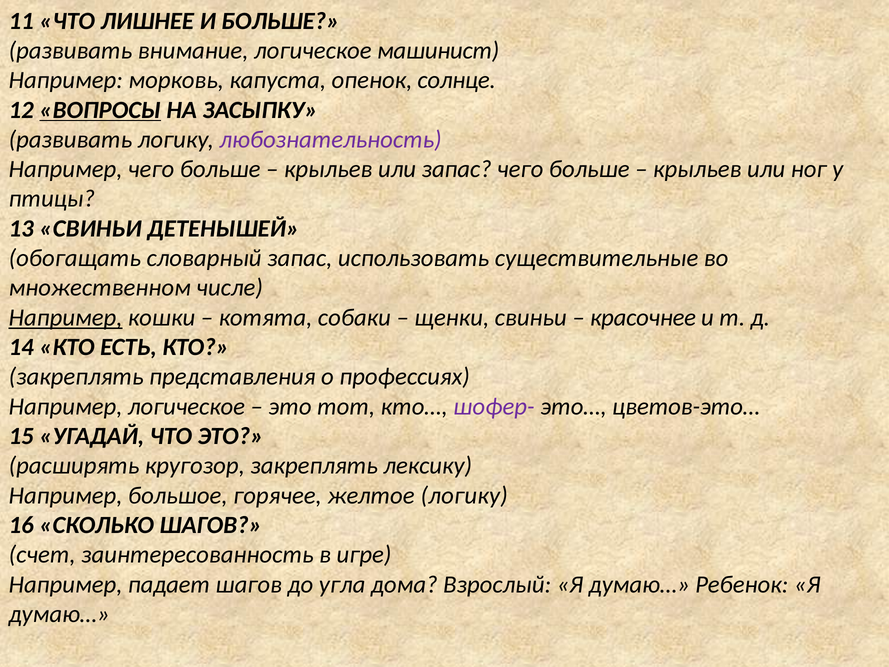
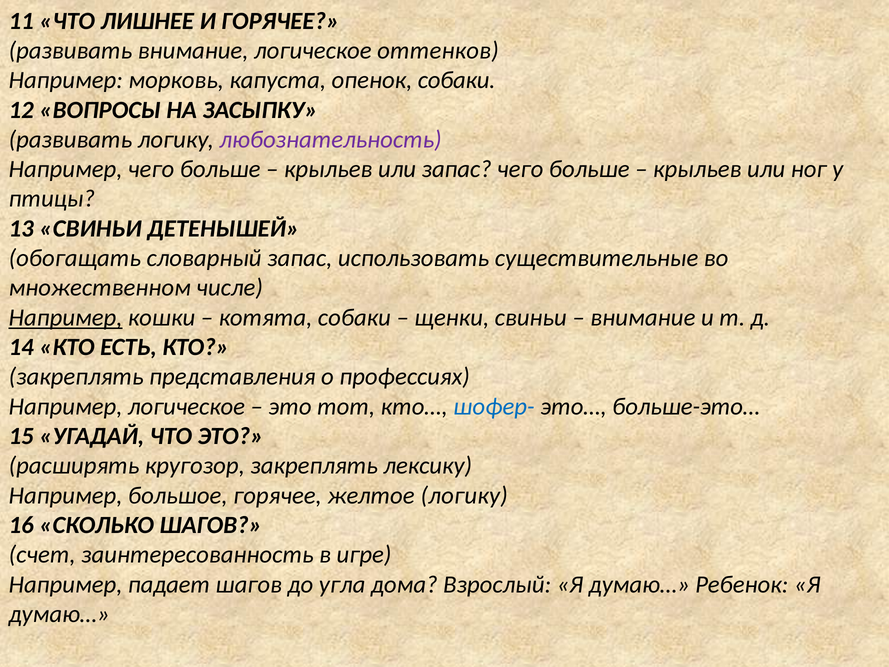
И БОЛЬШЕ: БОЛЬШЕ -> ГОРЯЧЕЕ (280, 21)
машинист: машинист -> оттенков (438, 51)
опенок солнце: солнце -> собаки (457, 80)
ВОПРОСЫ underline: present -> none (100, 110)
красочнее: красочнее -> внимание (643, 317)
шофер- colour: purple -> blue (494, 406)
цветов-это…: цветов-это… -> больше-это… (686, 406)
